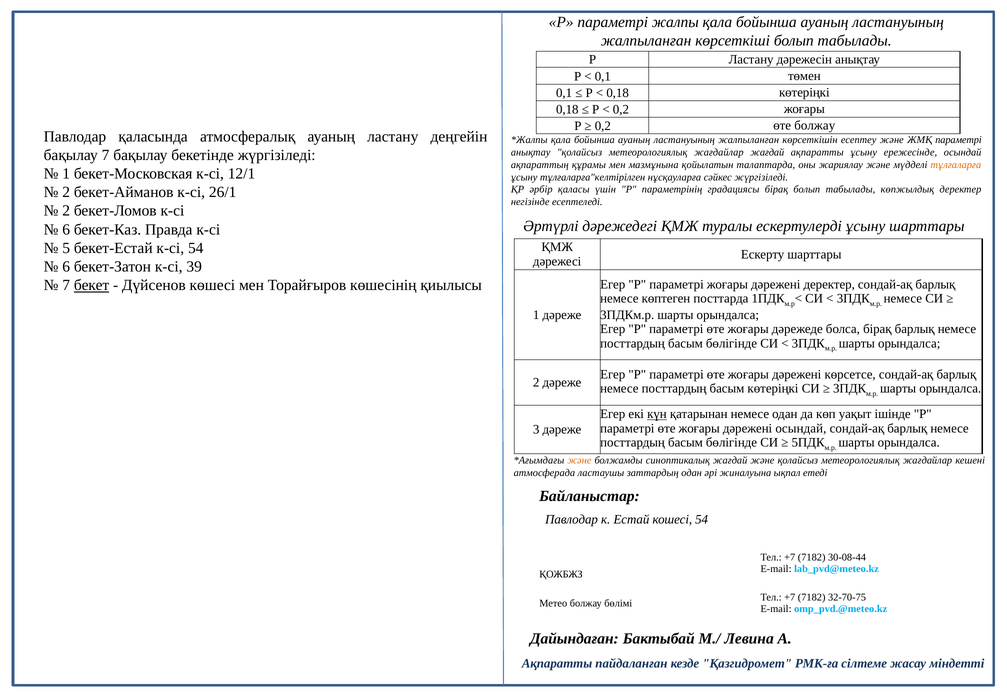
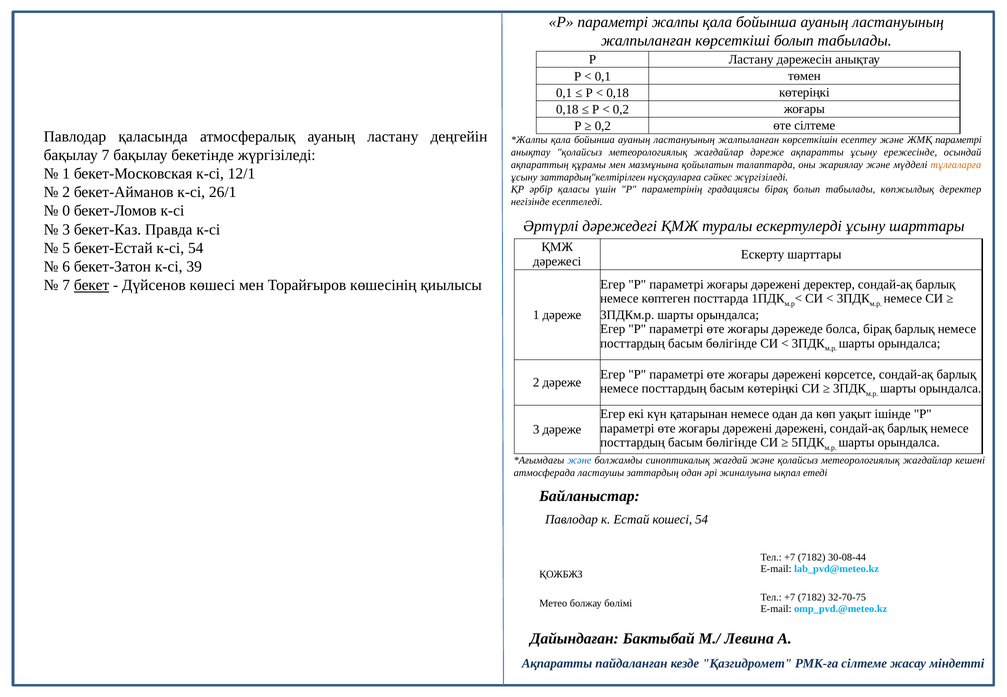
өте болжау: болжау -> сілтеме (815, 126)
жағдайлар жағдай: жағдай -> дәреже (767, 152)
тұлғаларға"келтірілген: тұлғаларға"келтірілген -> заттардың"келтірілген (593, 177)
2: 2 -> 0 (66, 211)
6: 6 -> 3 (66, 230)
күн underline: present -> none (657, 414)
дәрежені осындай: осындай -> дәрежені (801, 429)
және colour: orange -> blue (579, 461)
